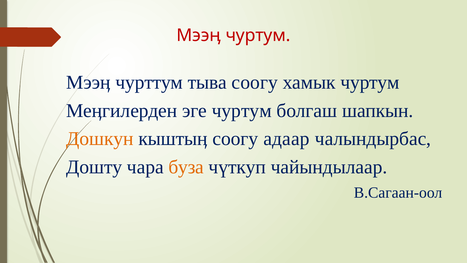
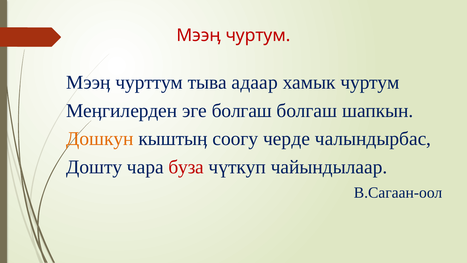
тыва соогу: соогу -> адаар (255, 82)
эге чуртум: чуртум -> болгаш (242, 110)
адаар: адаар -> черде (287, 139)
буза colour: orange -> red (186, 167)
